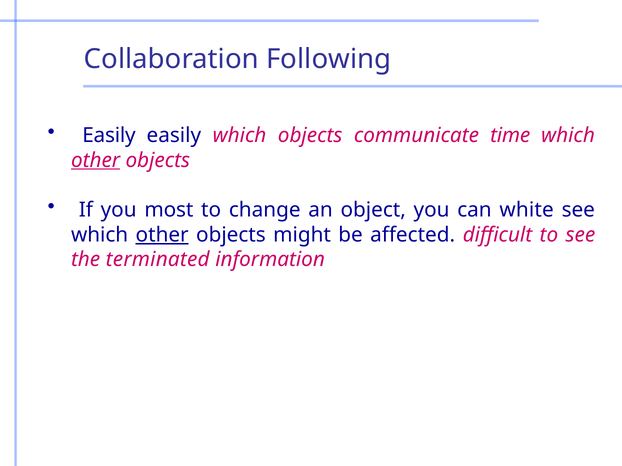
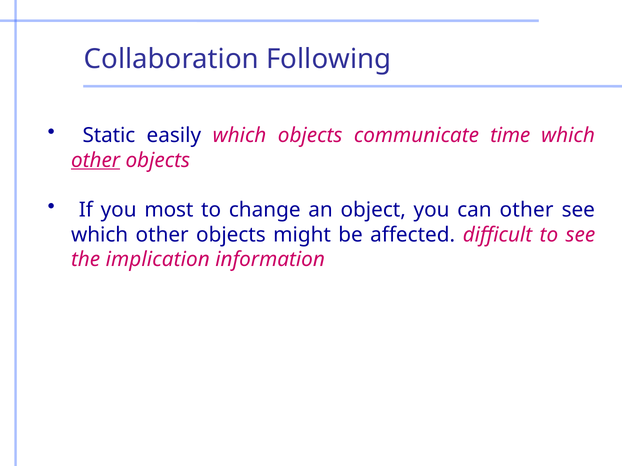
Easily: Easily -> Static (109, 136)
can white: white -> other (527, 210)
other underline: present -> none (162, 235)
terminated: terminated -> implication (158, 260)
